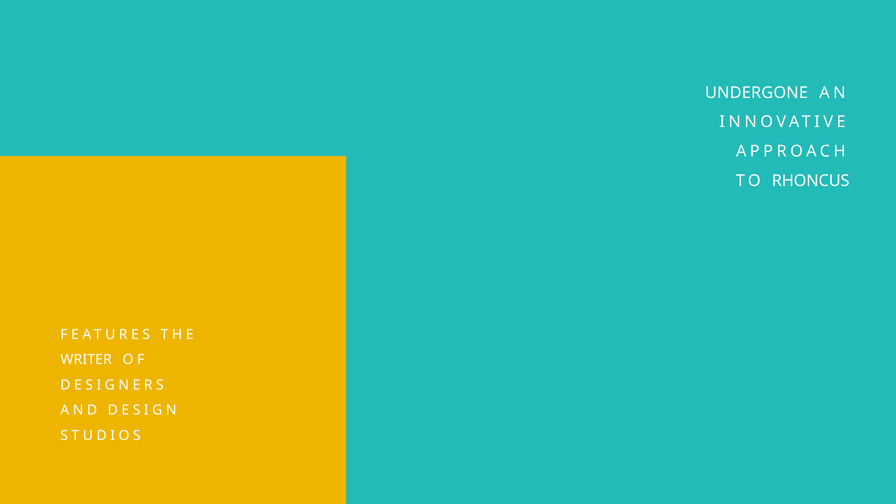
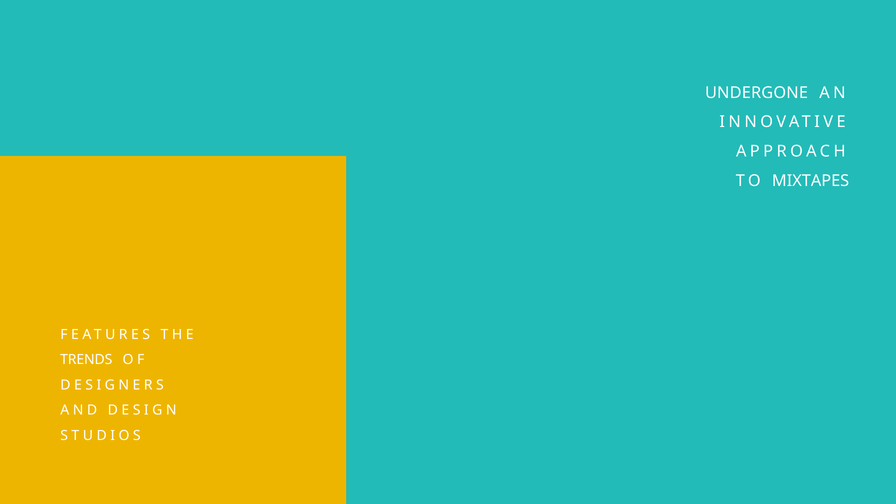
RHONCUS: RHONCUS -> MIXTAPES (811, 181)
WRITER: WRITER -> TRENDS (86, 360)
